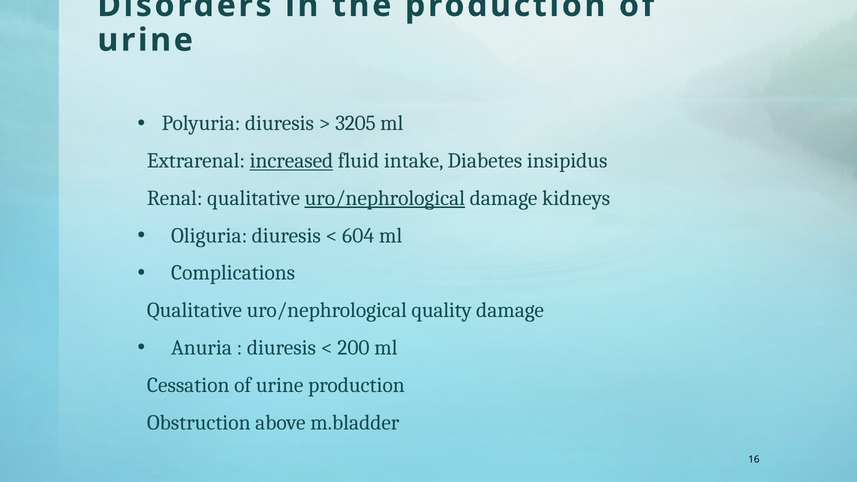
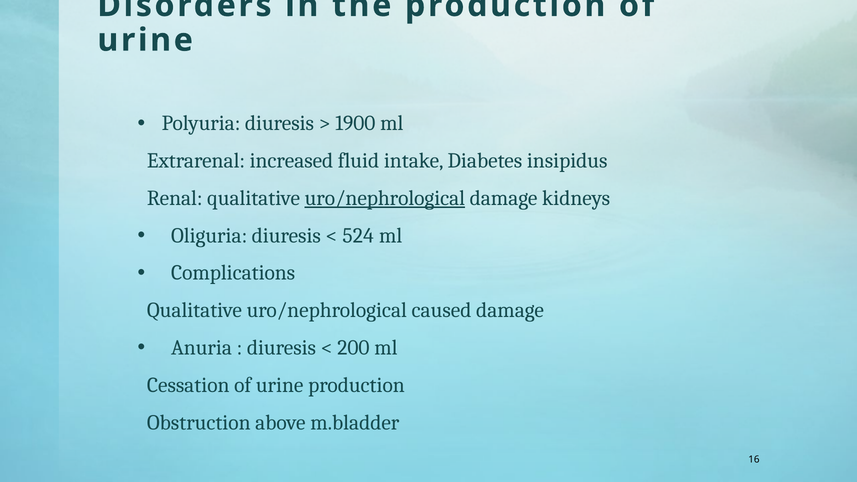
3205: 3205 -> 1900 (355, 123)
increased underline: present -> none (291, 161)
604: 604 -> 524 (358, 236)
quality: quality -> caused (441, 310)
